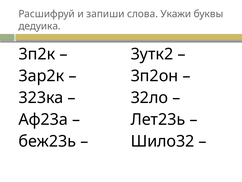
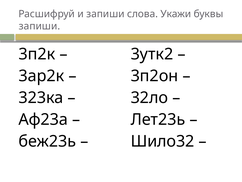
дедуика: дедуика -> запиши (39, 26)
